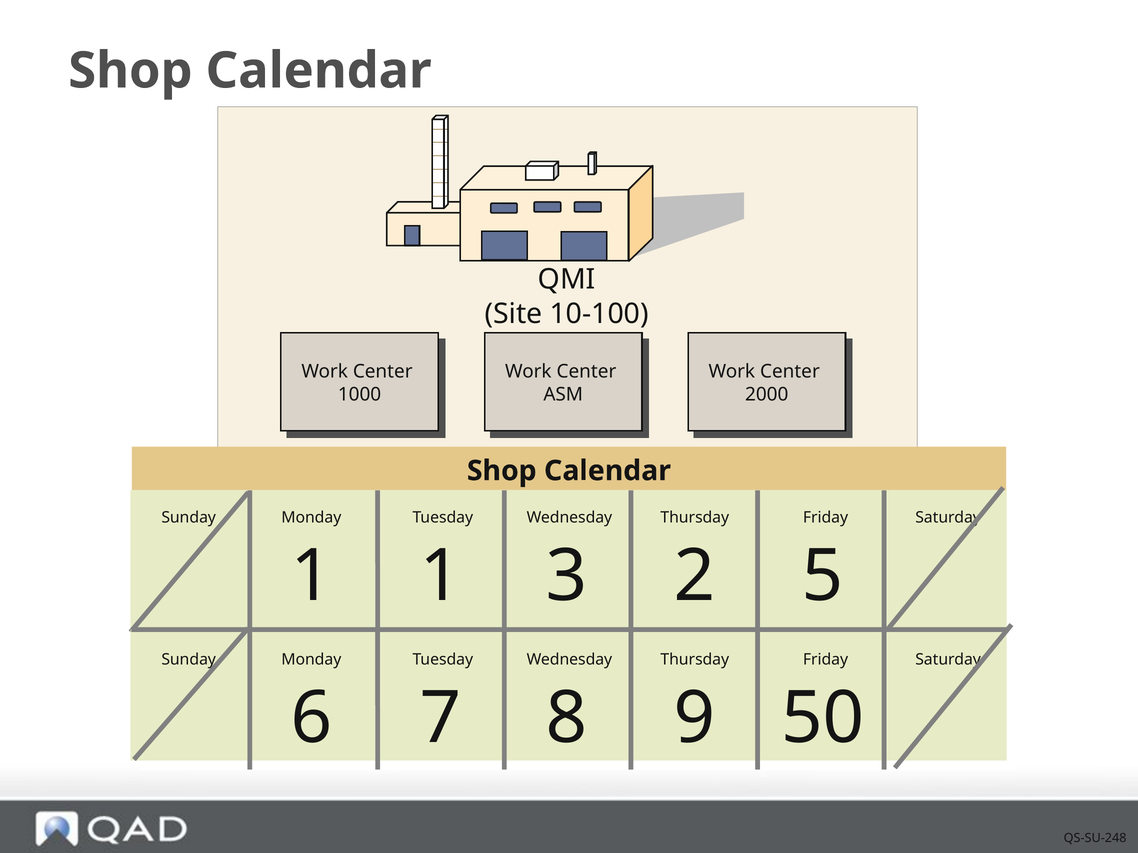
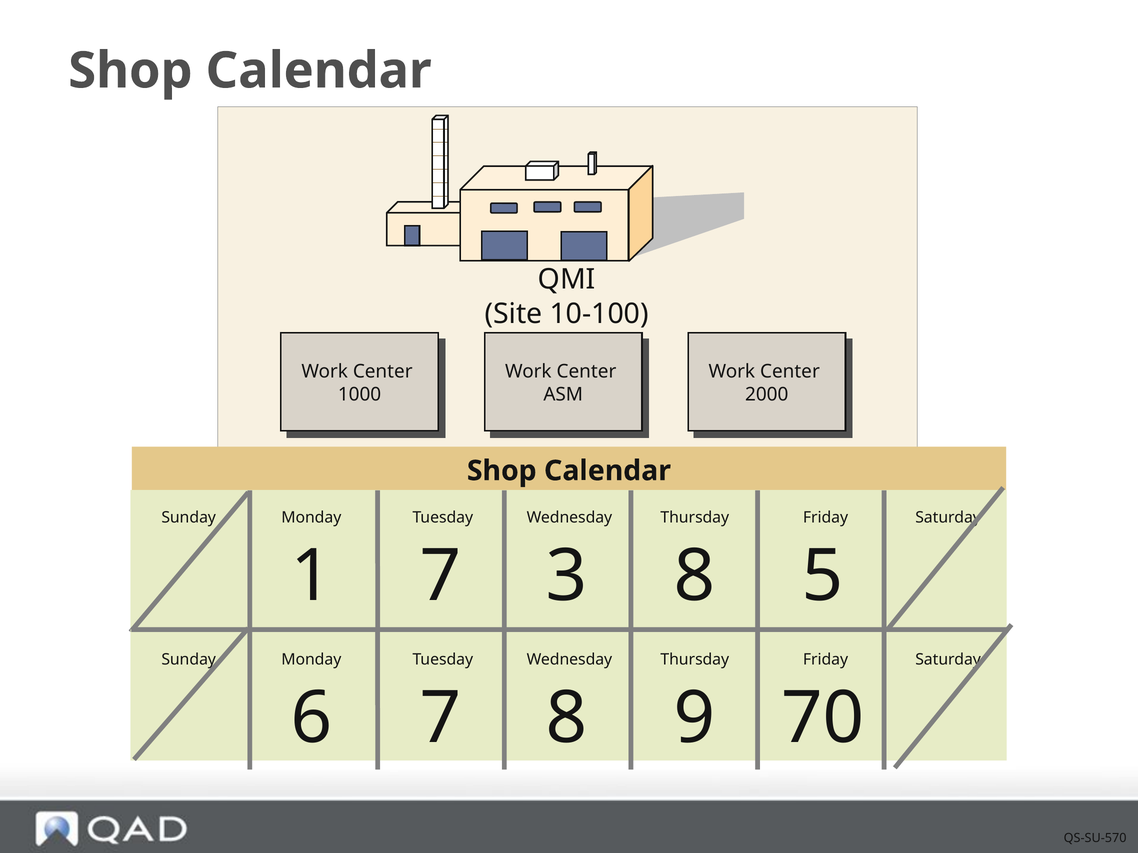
1 1: 1 -> 7 (441, 577)
3 2: 2 -> 8 (694, 577)
50: 50 -> 70 (823, 719)
QS-SU-248: QS-SU-248 -> QS-SU-570 (1095, 839)
